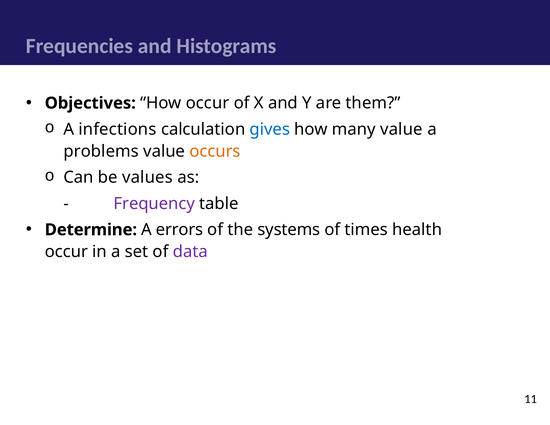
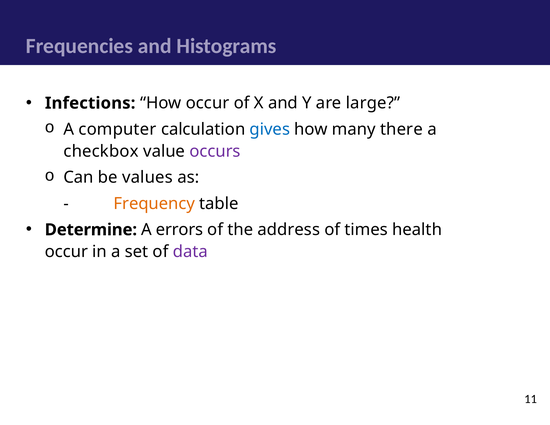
Objectives: Objectives -> Infections (90, 103)
them: them -> large (373, 103)
infections: infections -> computer (117, 129)
many value: value -> there (401, 129)
problems: problems -> checkbox (101, 151)
occurs colour: orange -> purple (215, 151)
Frequency colour: purple -> orange (154, 204)
systems: systems -> address (289, 230)
